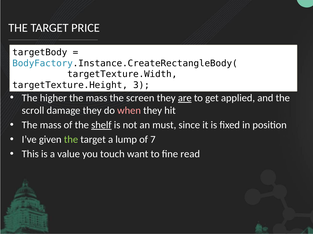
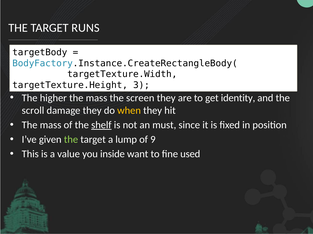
PRICE: PRICE -> RUNS (85, 28)
are underline: present -> none (185, 98)
applied: applied -> identity (238, 98)
when colour: pink -> yellow (129, 111)
7: 7 -> 9 (153, 140)
touch: touch -> inside (112, 155)
read: read -> used (190, 155)
